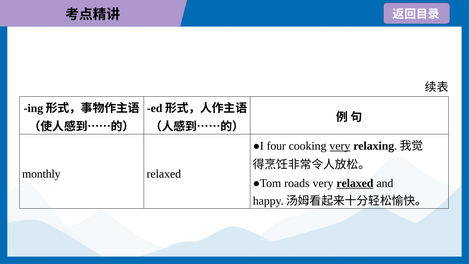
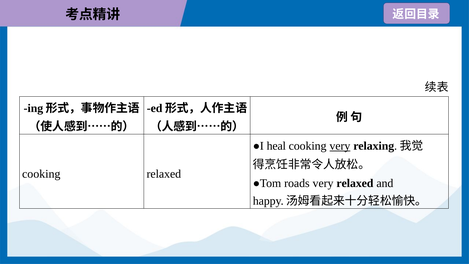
four: four -> heal (276, 146)
monthly: monthly -> cooking (41, 174)
relaxed underline: present -> none (355, 183)
